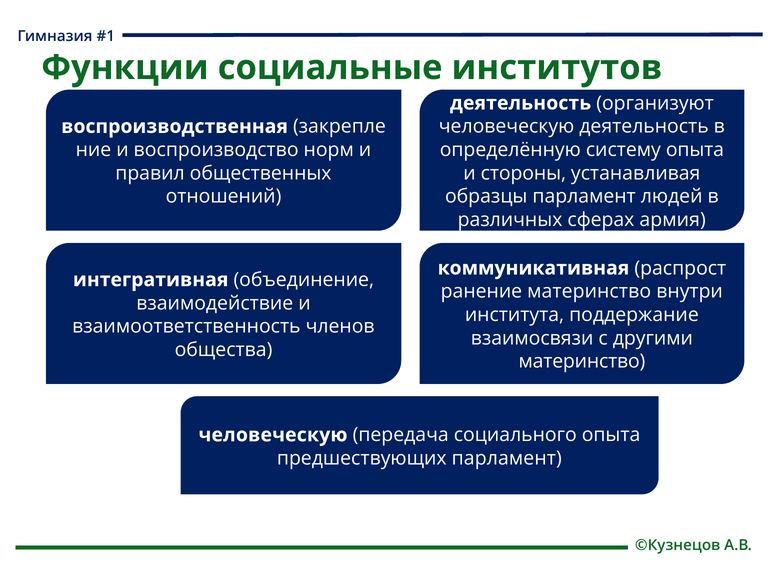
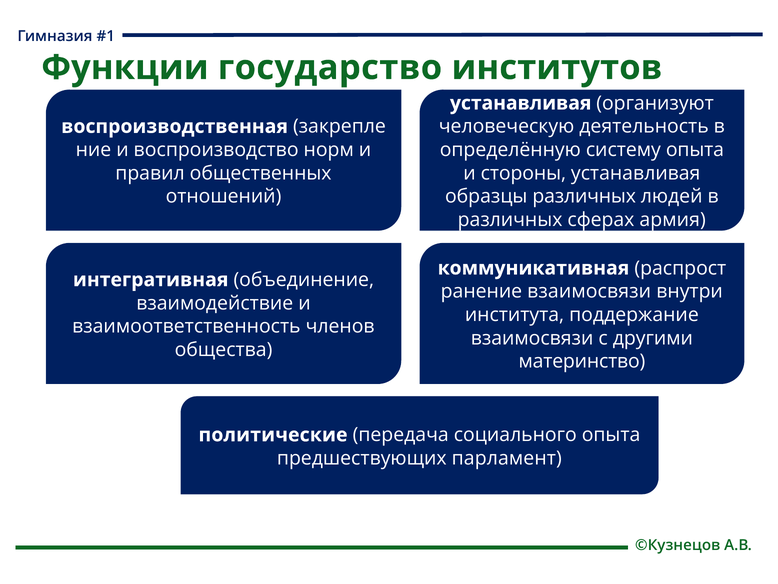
социальные: социальные -> государство (330, 68)
деятельность: деятельность -> устанавливая (521, 103)
образцы парламент: парламент -> различных (584, 196)
материнство: материнство -> взаимосвязи (589, 291)
человеческую: человеческую -> политические (273, 435)
